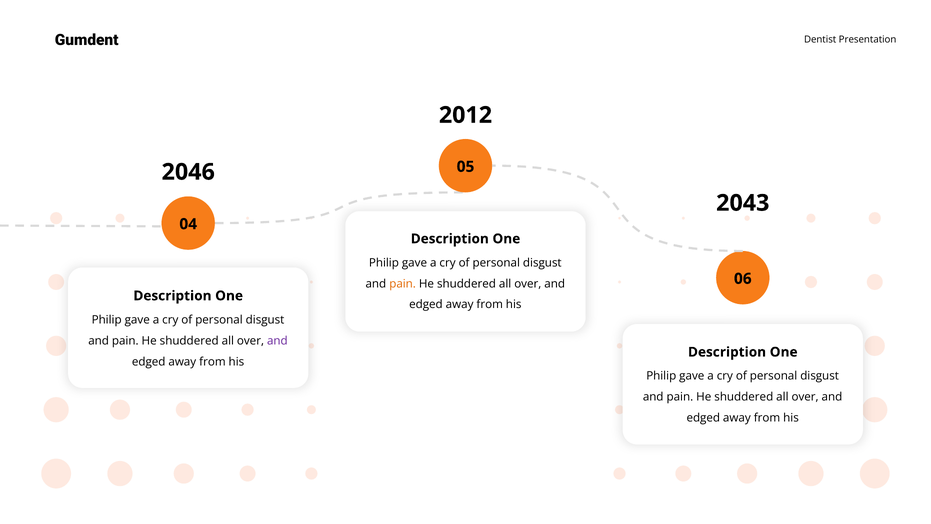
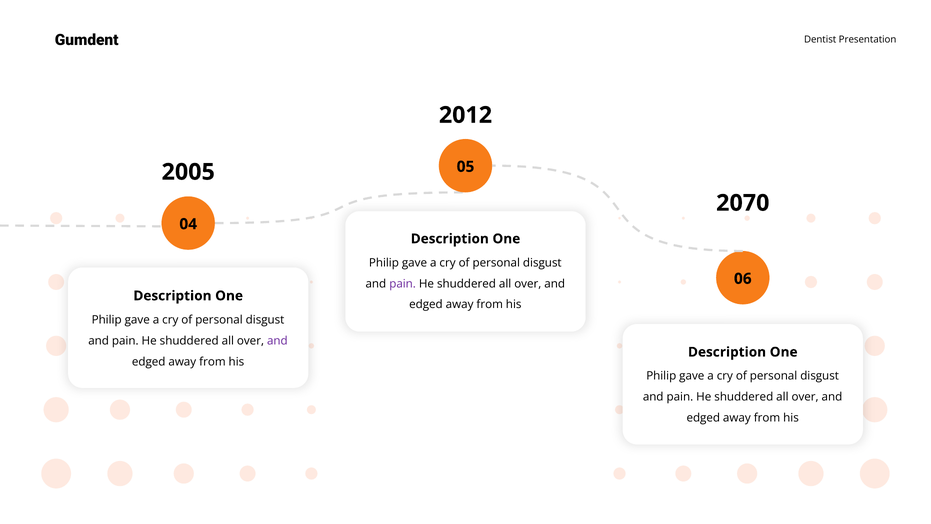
2046: 2046 -> 2005 (188, 172)
2043: 2043 -> 2070 (743, 203)
pain colour: orange -> purple (403, 284)
